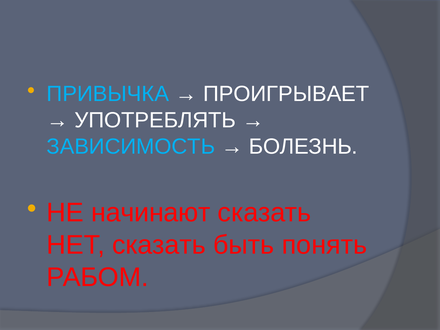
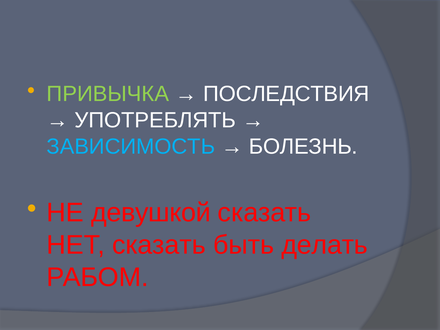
ПРИВЫЧКА colour: light blue -> light green (108, 94)
ПРОИГРЫВАЕТ: ПРОИГРЫВАЕТ -> ПОСЛЕДСТВИЯ (286, 94)
начинают: начинают -> девушкой (151, 213)
понять: понять -> делать (325, 245)
